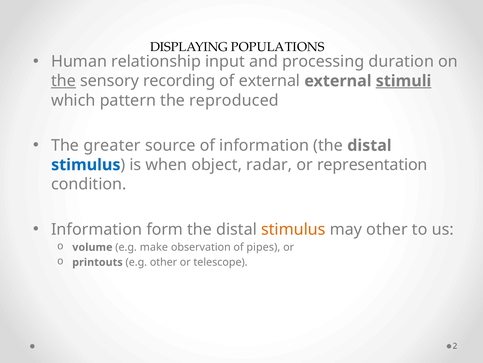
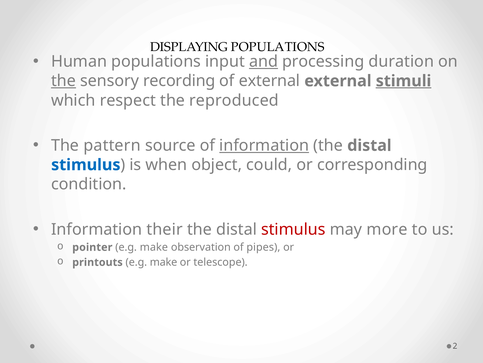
Human relationship: relationship -> populations (156, 62)
and underline: none -> present (263, 62)
pattern: pattern -> respect (128, 100)
greater: greater -> pattern (112, 145)
information underline: none -> present (264, 145)
radar: radar -> could (269, 165)
representation: representation -> corresponding (372, 165)
form: form -> their (165, 229)
stimulus colour: orange -> red (293, 229)
may other: other -> more (387, 229)
volume: volume -> pointer (92, 247)
other: other -> make (164, 262)
